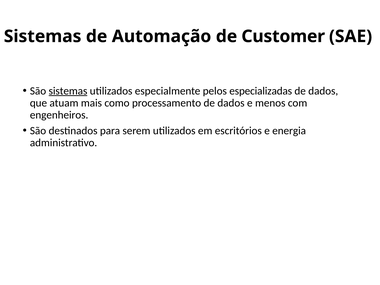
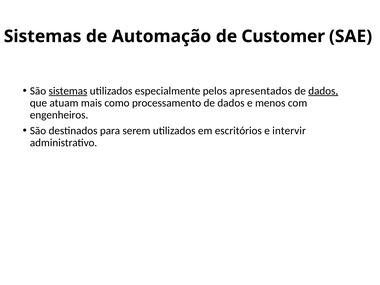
especializadas: especializadas -> apresentados (261, 91)
dados underline: none -> present (323, 91)
energia: energia -> intervir (289, 131)
